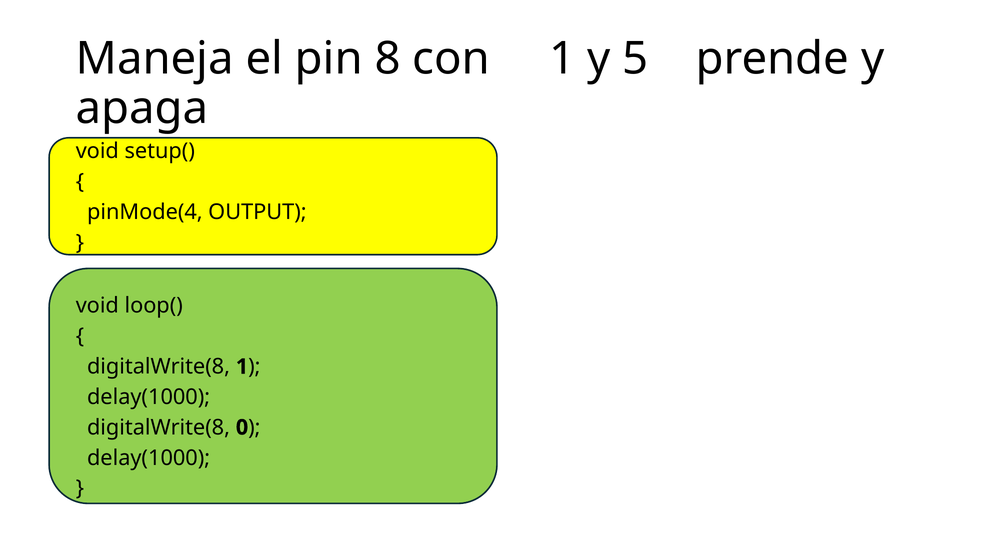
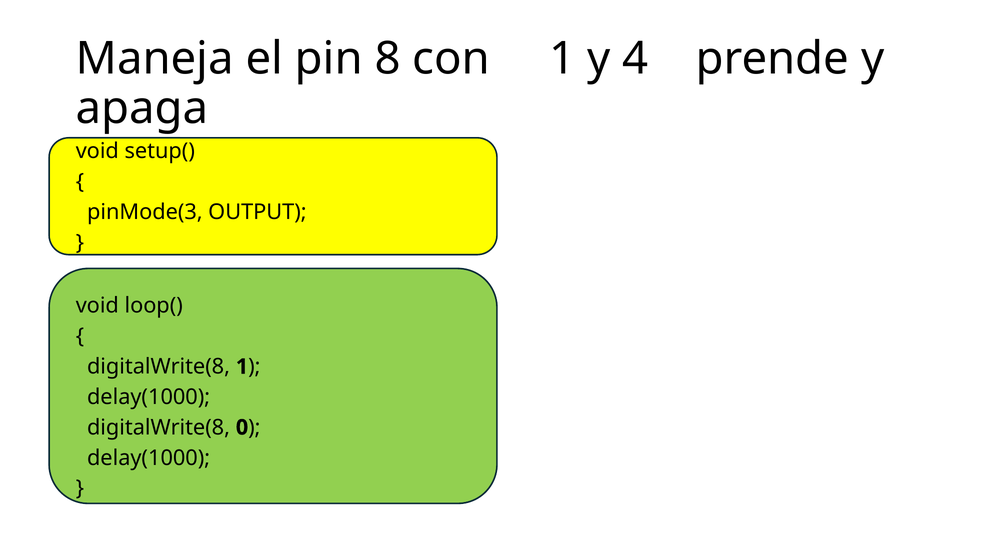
5: 5 -> 4 (635, 59)
pinMode(4: pinMode(4 -> pinMode(3 (145, 212)
